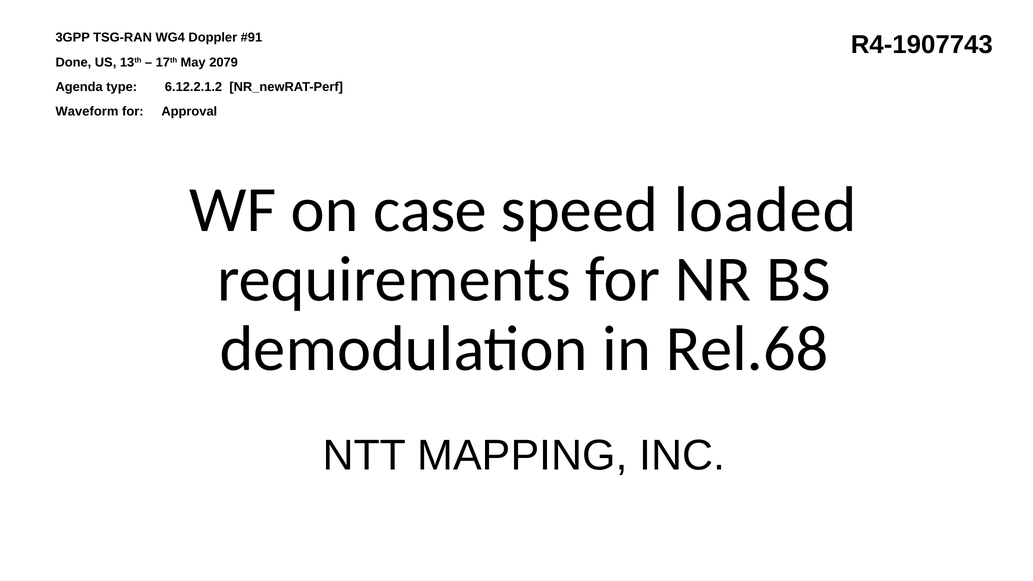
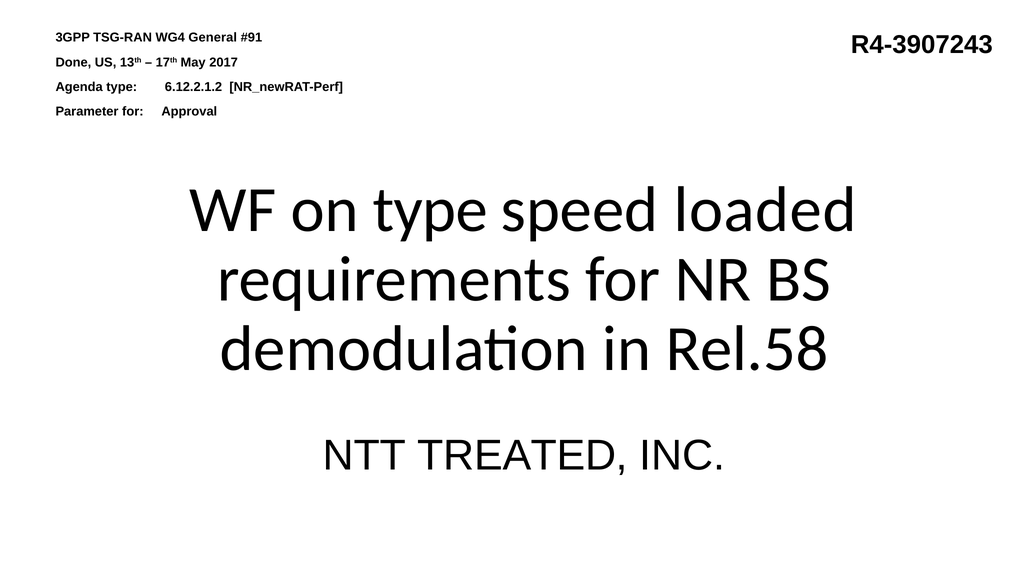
Doppler: Doppler -> General (213, 38)
R4-1907743: R4-1907743 -> R4-3907243 (922, 45)
2079: 2079 -> 2017 (224, 62)
Waveform: Waveform -> Parameter (87, 112)
on case: case -> type (430, 210)
Rel.68: Rel.68 -> Rel.58 (747, 349)
MAPPING: MAPPING -> TREATED (523, 456)
